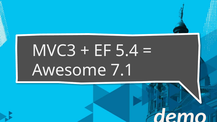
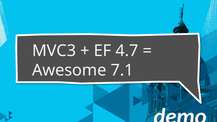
5.4: 5.4 -> 4.7 (127, 51)
